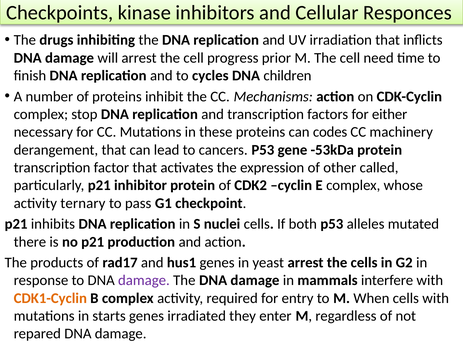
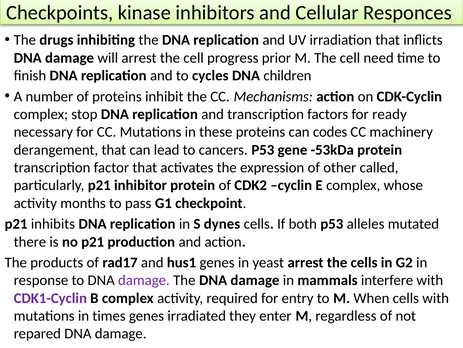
either: either -> ready (389, 114)
ternary: ternary -> months (83, 203)
nuclei: nuclei -> dynes (222, 224)
CDK1-Cyclin colour: orange -> purple (50, 298)
starts: starts -> times (109, 315)
